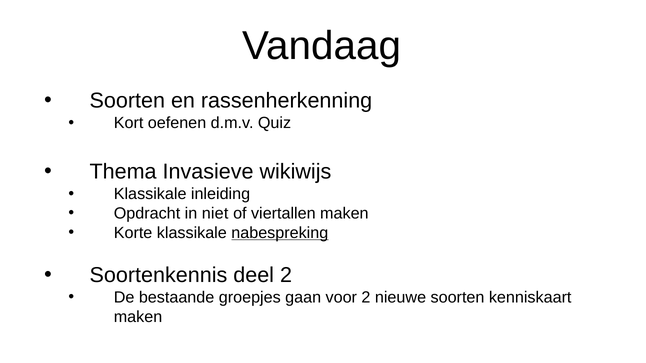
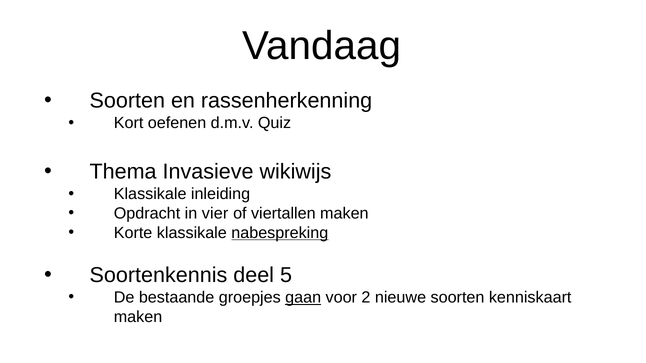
niet: niet -> vier (215, 214)
deel 2: 2 -> 5 (286, 275)
gaan underline: none -> present (303, 298)
